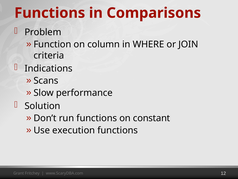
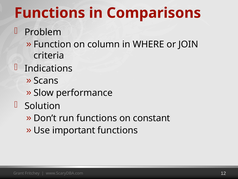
execution: execution -> important (74, 130)
